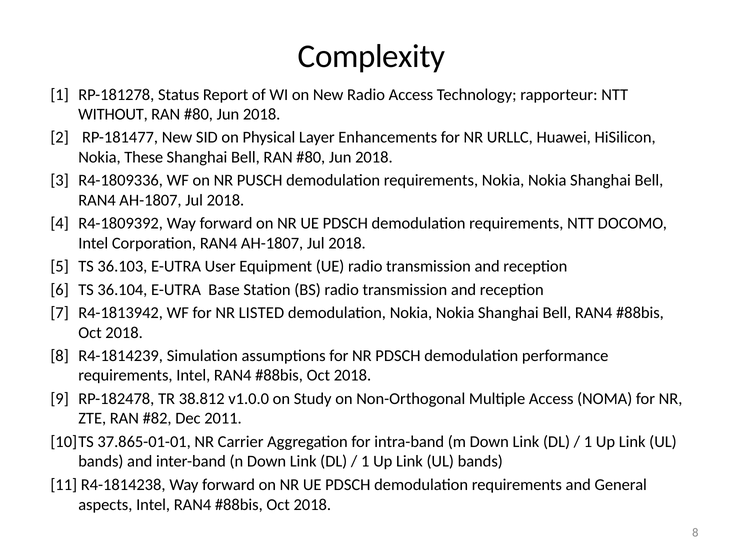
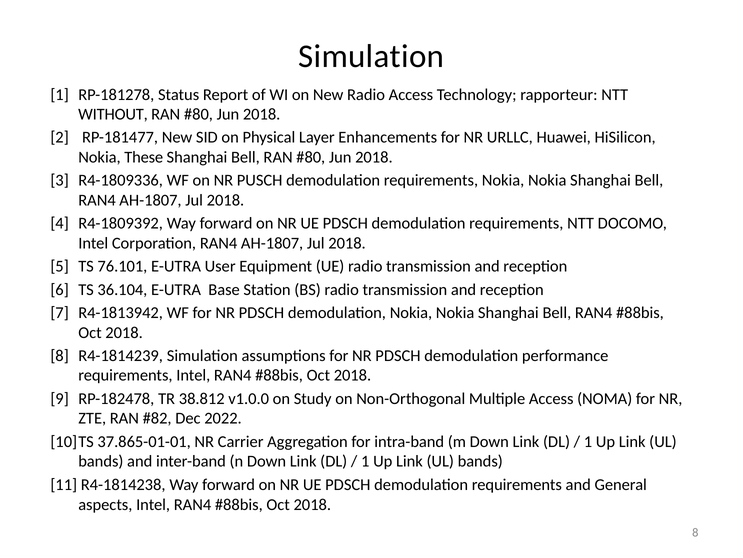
Complexity: Complexity -> Simulation (371, 56)
36.103: 36.103 -> 76.101 (122, 266)
WF for NR LISTED: LISTED -> PDSCH (261, 312)
2011: 2011 -> 2022 (223, 418)
